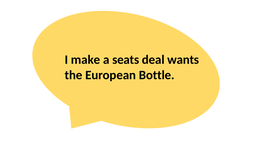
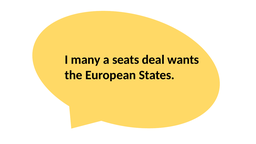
make: make -> many (86, 60)
Bottle: Bottle -> States (157, 75)
